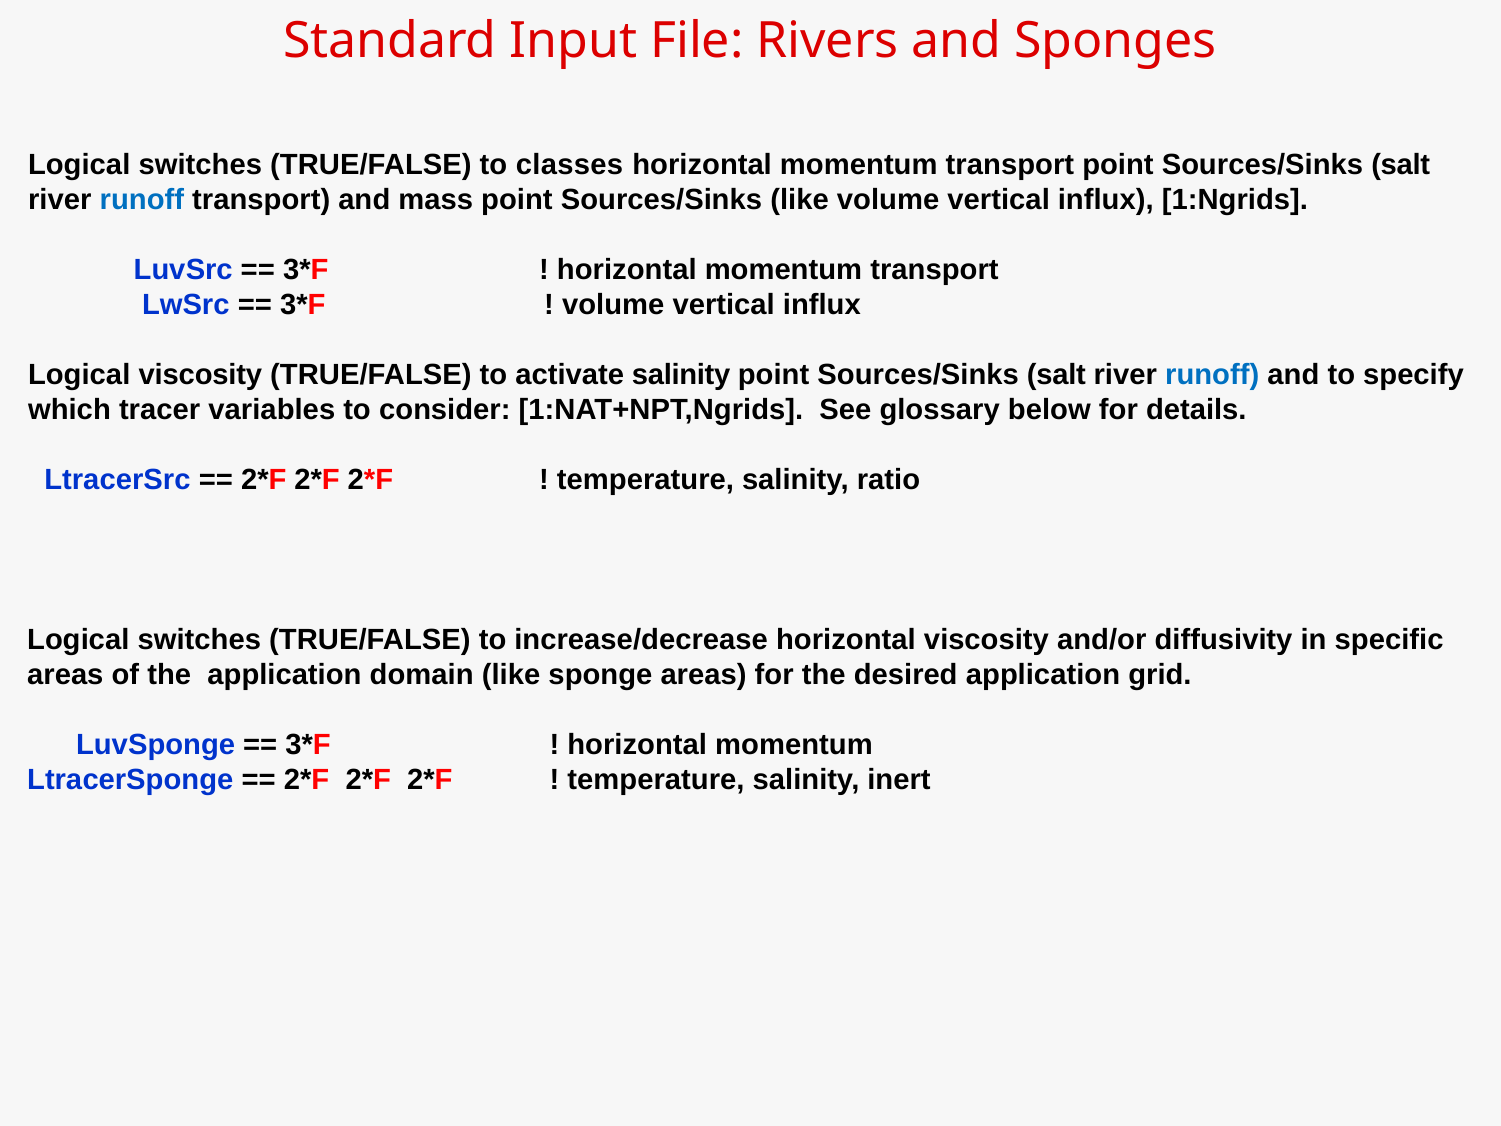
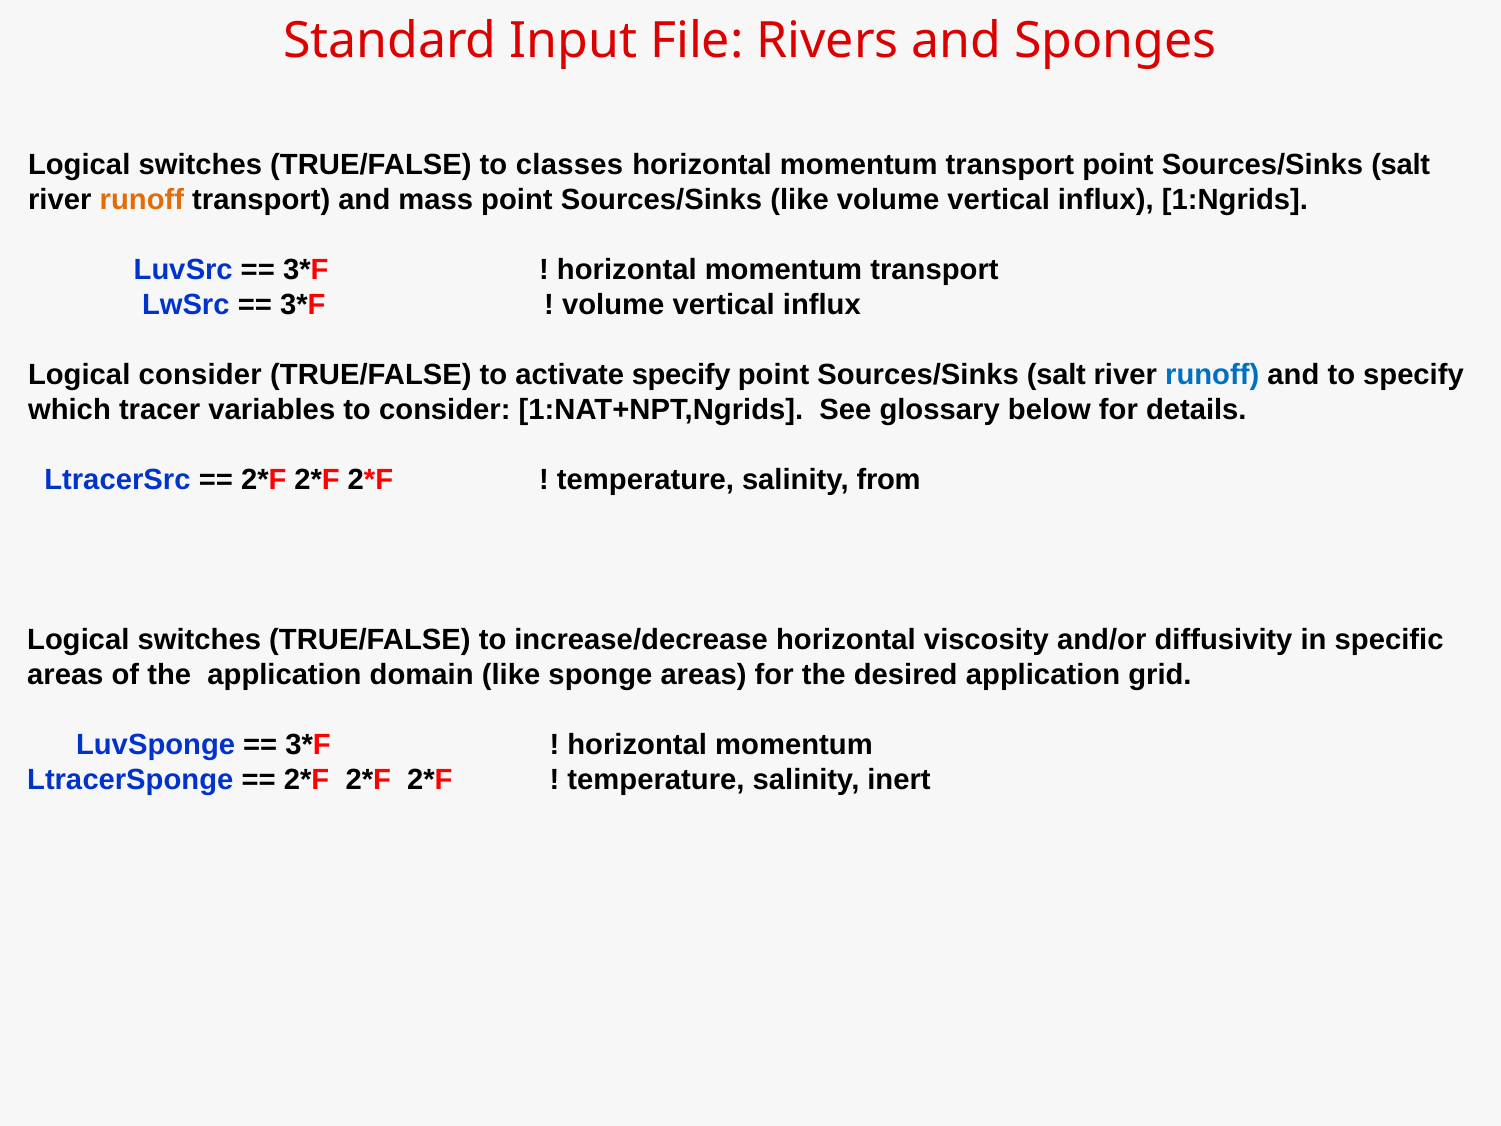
runoff colour: blue -> orange (142, 200)
Logical viscosity: viscosity -> consider (200, 375)
activate salinity: salinity -> specify (681, 375)
ratio: ratio -> from (889, 480)
